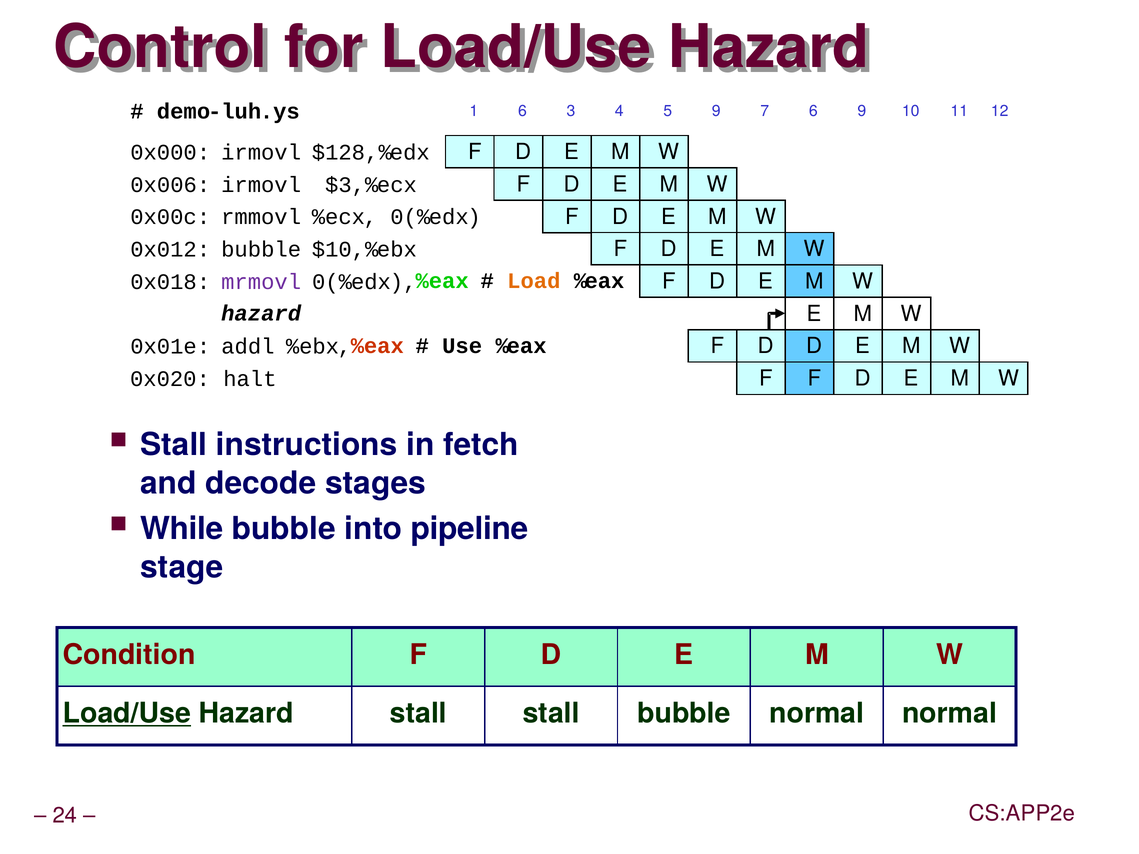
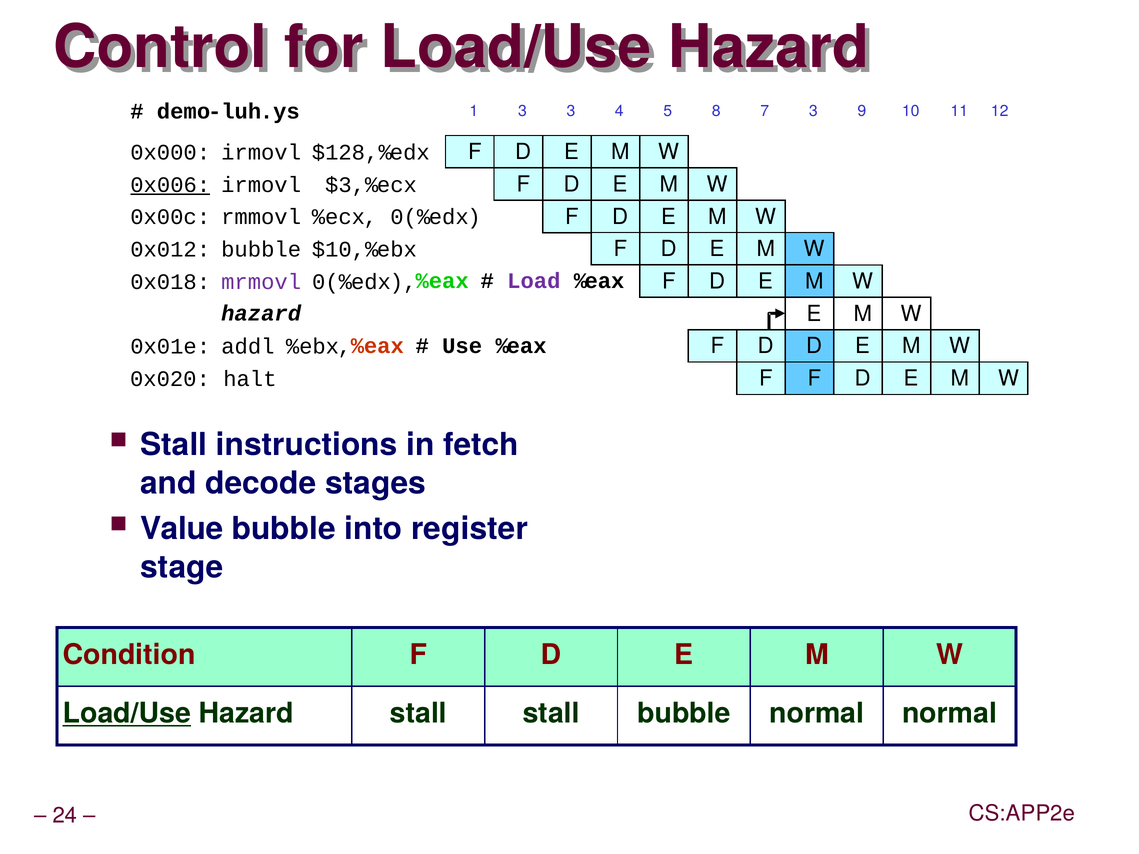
1 6: 6 -> 3 (522, 111)
5 9: 9 -> 8 (716, 111)
7 6: 6 -> 3 (813, 111)
0x006 underline: none -> present (170, 185)
Load colour: orange -> purple (534, 281)
While: While -> Value (182, 529)
pipeline: pipeline -> register (469, 529)
